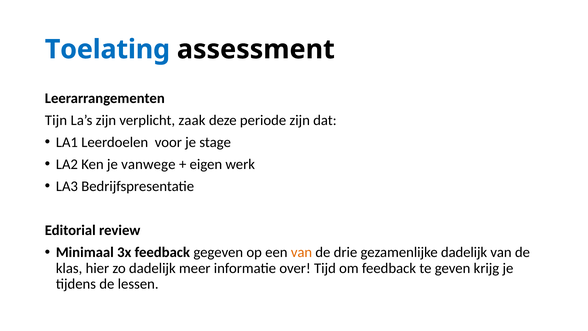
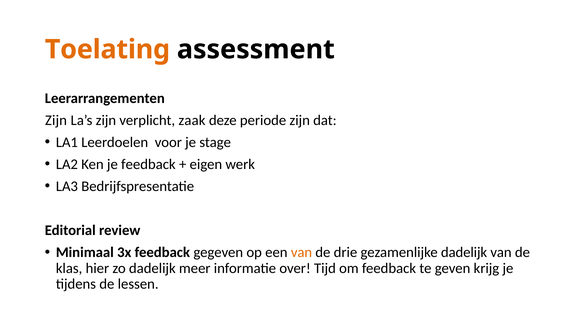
Toelating colour: blue -> orange (107, 49)
Tijn: Tijn -> Zijn (56, 120)
je vanwege: vanwege -> feedback (148, 164)
